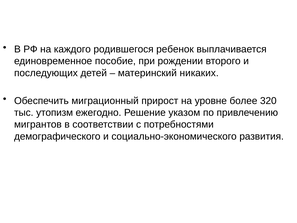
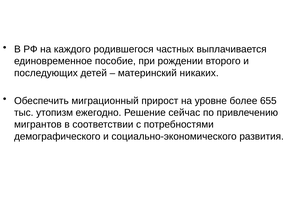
ребенок: ребенок -> частных (175, 49)
320: 320 -> 655 (268, 101)
указом: указом -> сейчас (184, 113)
